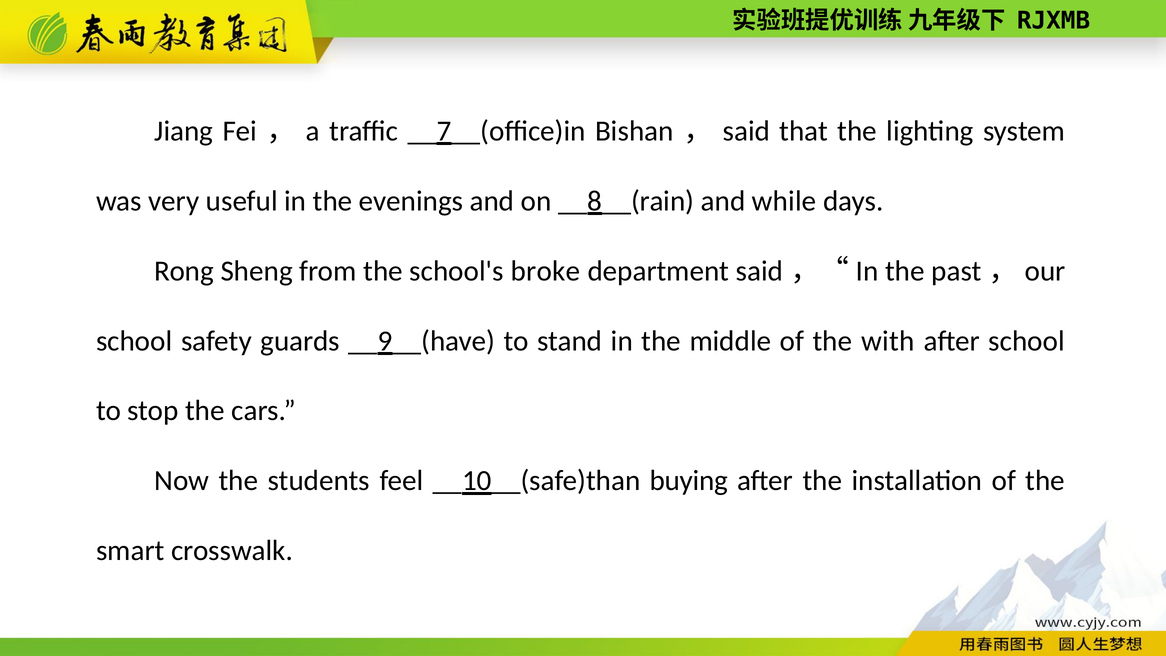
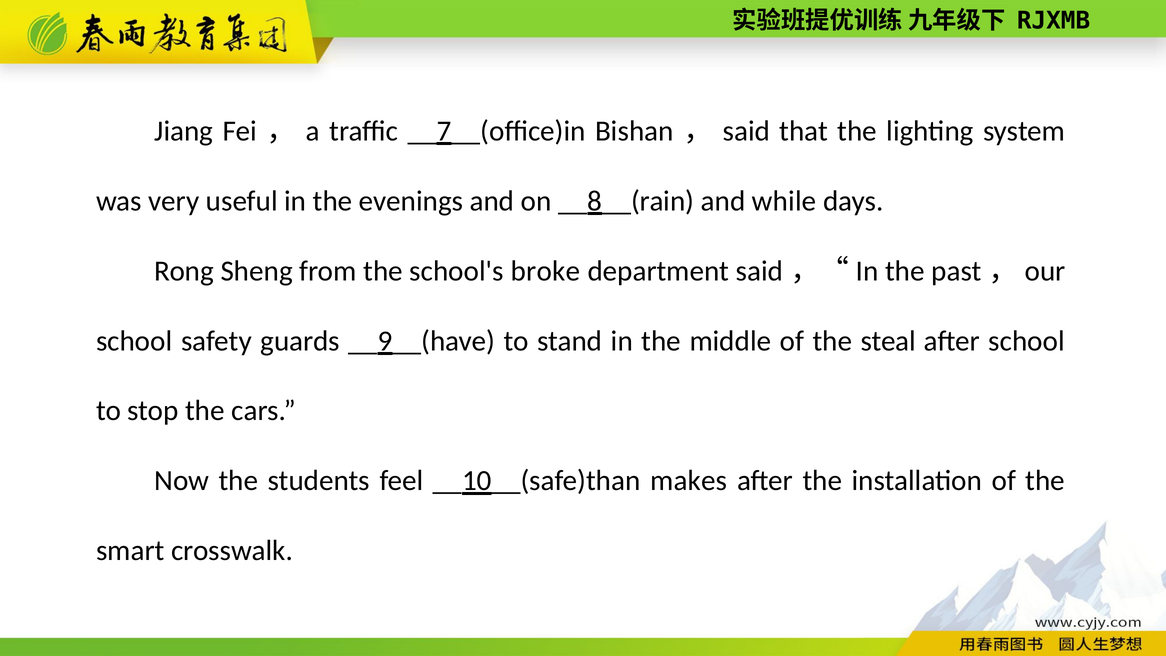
with: with -> steal (888, 341)
buying: buying -> makes (689, 481)
